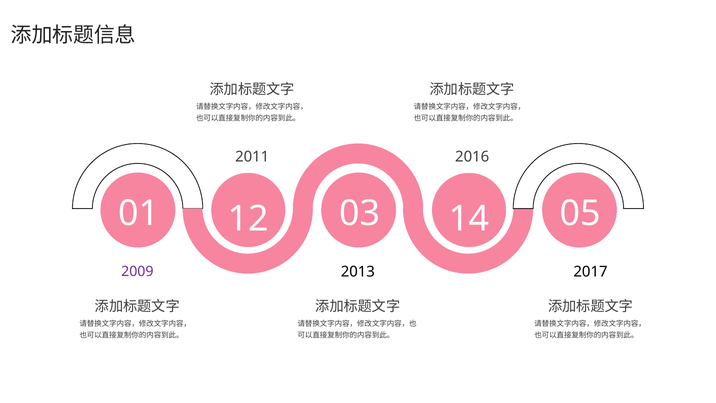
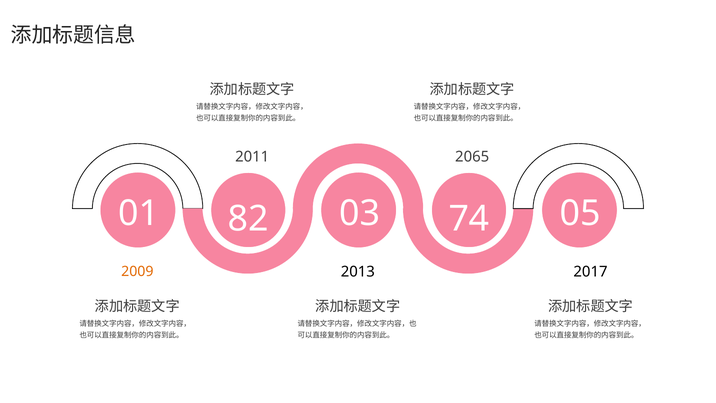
2016: 2016 -> 2065 (472, 157)
12: 12 -> 82 (248, 219)
14: 14 -> 74 (469, 219)
2009 colour: purple -> orange (137, 272)
